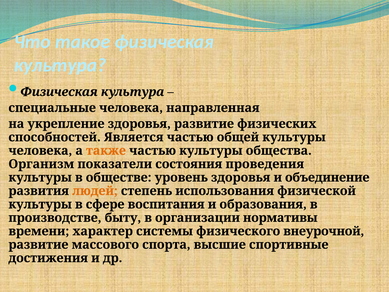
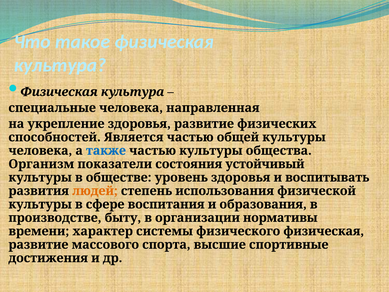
также colour: orange -> blue (106, 151)
проведения: проведения -> устойчивый (265, 164)
объединение: объединение -> воспитывать (327, 177)
физического внеурочной: внеурочной -> физическая (324, 231)
